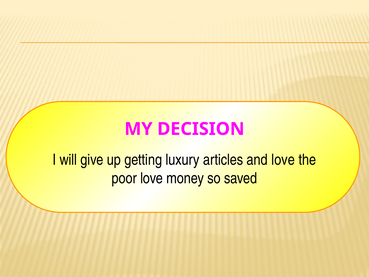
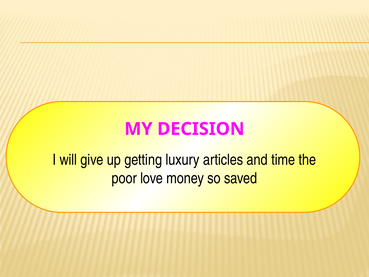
and love: love -> time (283, 160)
